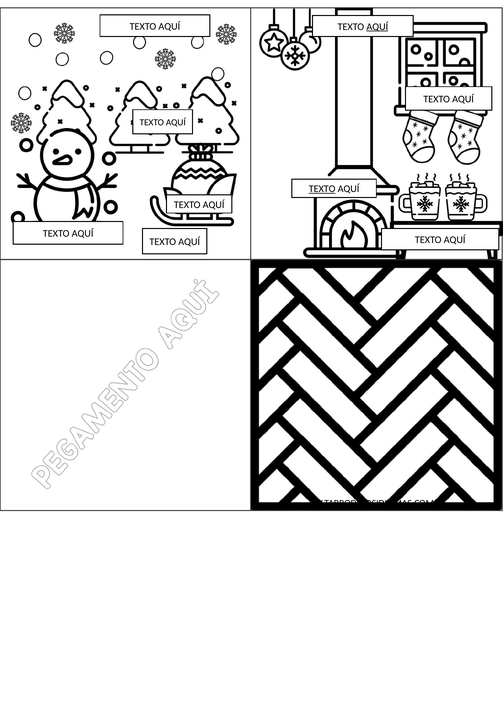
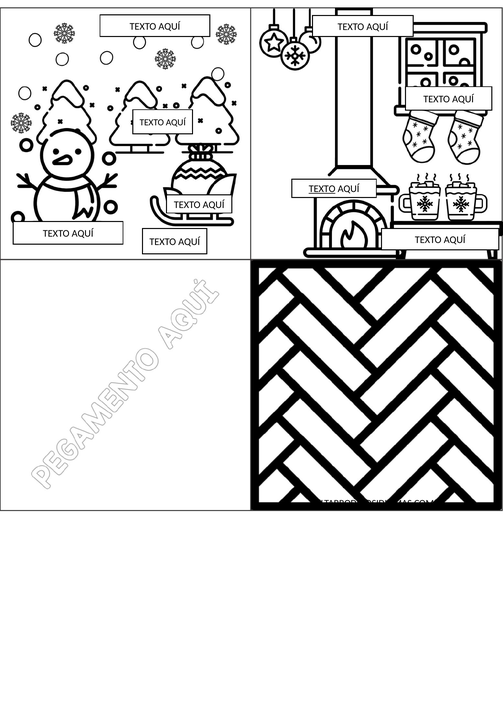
AQUÍ underline: present -> none (377, 27)
